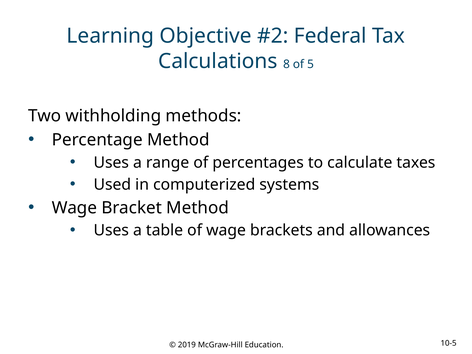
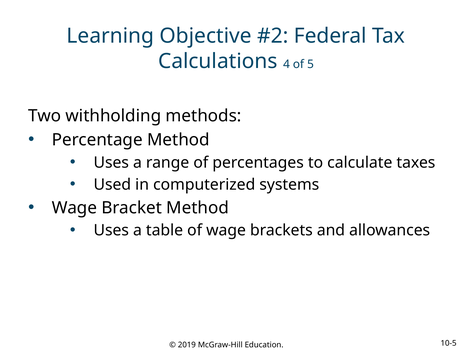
8: 8 -> 4 (286, 64)
